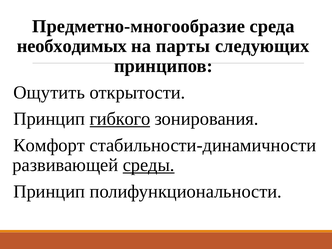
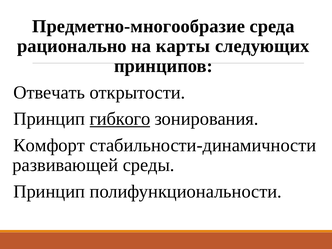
необходимых: необходимых -> рационально (72, 46)
парты: парты -> карты (183, 46)
Ощутить: Ощутить -> Отвечать (49, 92)
среды underline: present -> none (149, 165)
